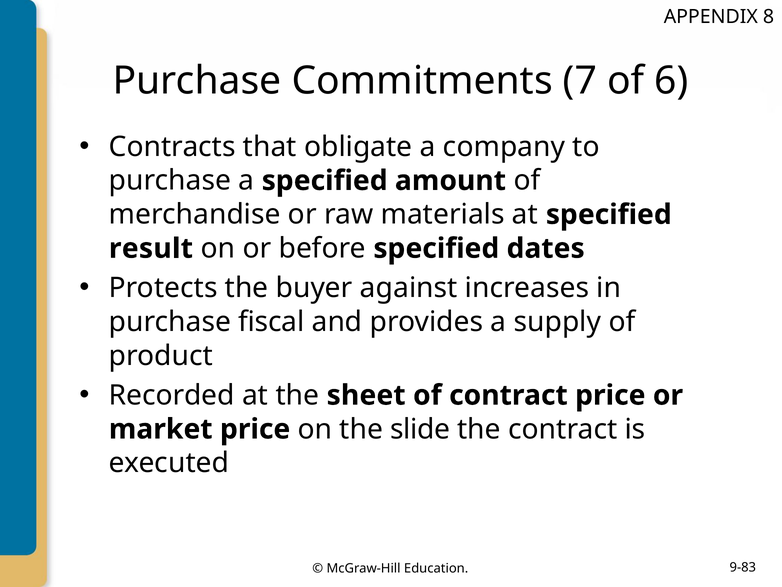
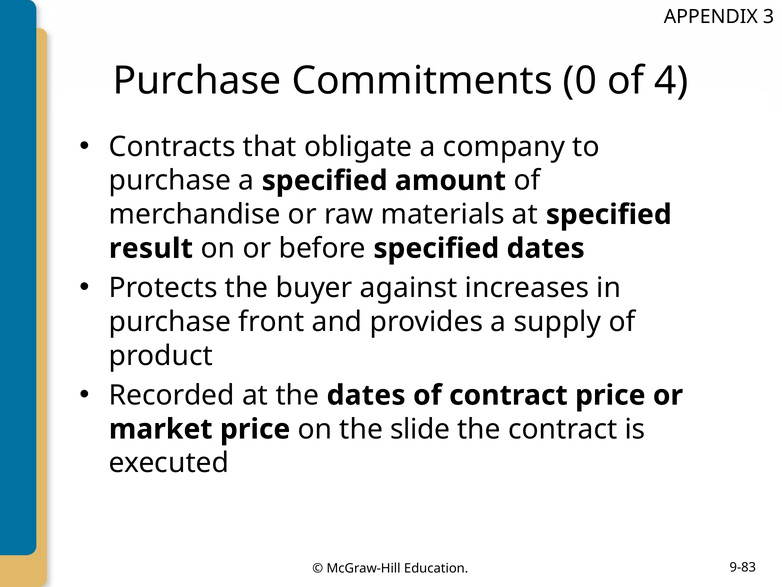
8: 8 -> 3 (769, 17)
7: 7 -> 0 (580, 81)
6: 6 -> 4 (671, 81)
fiscal: fiscal -> front (271, 322)
the sheet: sheet -> dates (366, 395)
